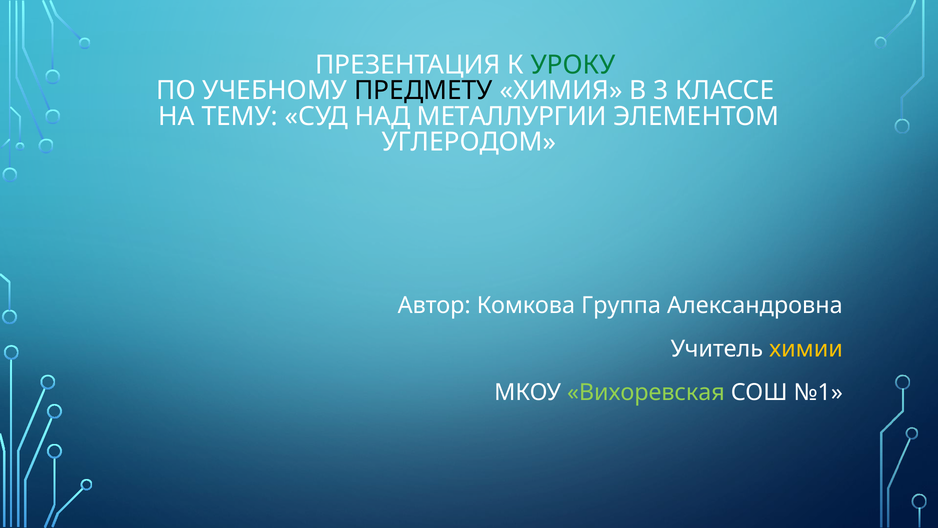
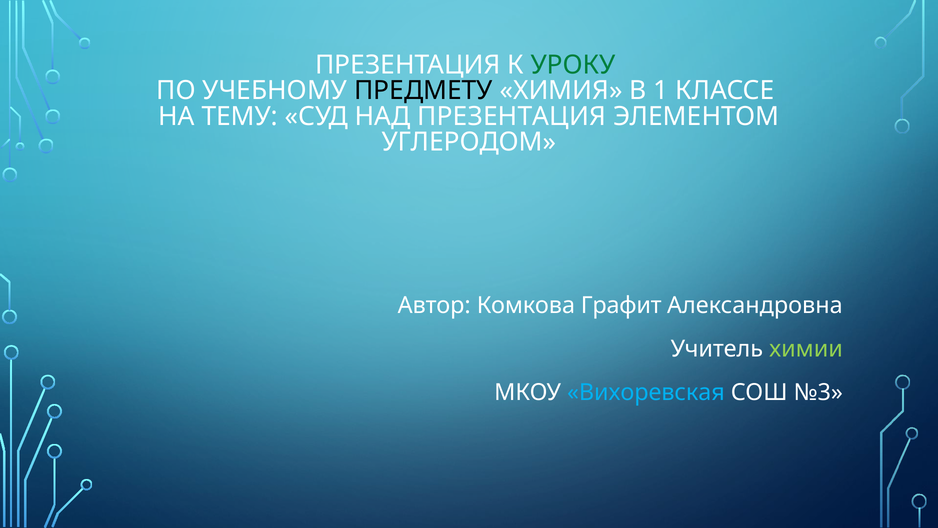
3: 3 -> 1 (661, 91)
НАД МЕТАЛЛУРГИИ: МЕТАЛЛУРГИИ -> ПРЕЗЕНТАЦИЯ (512, 116)
Группа: Группа -> Графит (621, 305)
химии colour: yellow -> light green (806, 349)
Вихоревская colour: light green -> light blue (646, 392)
№1: №1 -> №3 (818, 392)
